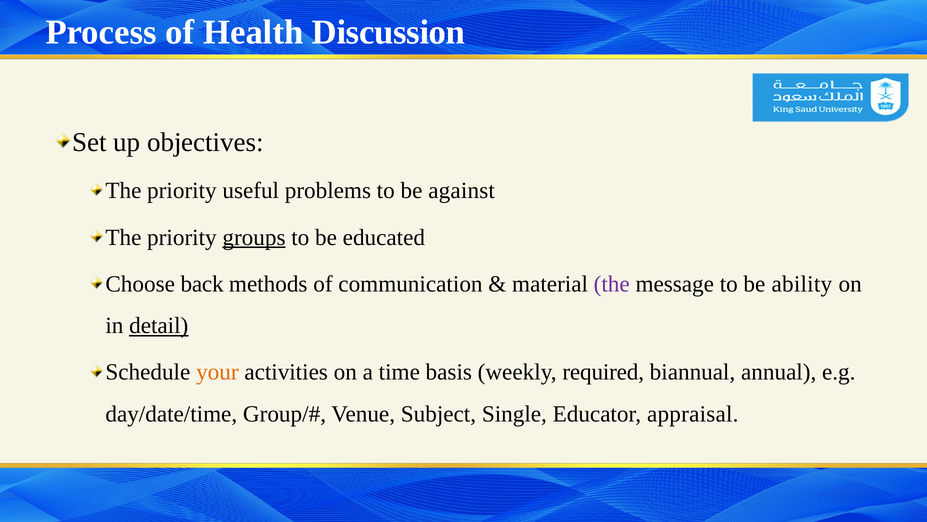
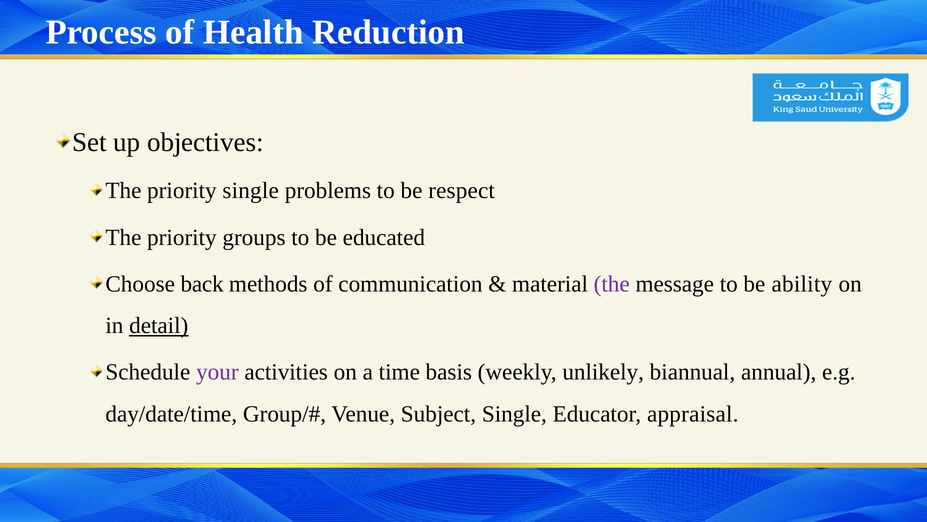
Discussion: Discussion -> Reduction (388, 32)
priority useful: useful -> single (251, 191)
against: against -> respect (462, 191)
groups underline: present -> none (254, 237)
your colour: orange -> purple (217, 372)
required: required -> unlikely (603, 372)
